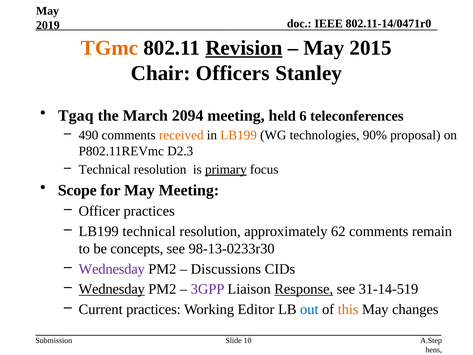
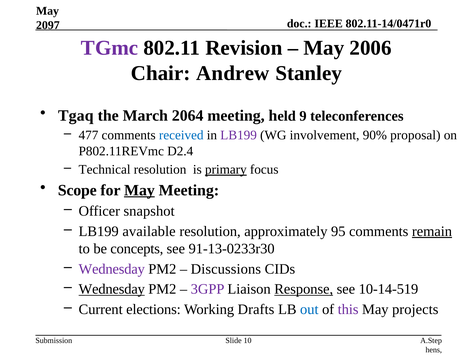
2019: 2019 -> 2097 (48, 25)
TGmc colour: orange -> purple (110, 48)
Revision underline: present -> none (244, 48)
2015: 2015 -> 2006 (371, 48)
Officers: Officers -> Andrew (233, 73)
2094: 2094 -> 2064 (188, 115)
6: 6 -> 9 (303, 116)
490: 490 -> 477 (89, 135)
received colour: orange -> blue (181, 135)
LB199 colour: orange -> purple (239, 135)
technologies: technologies -> involvement (325, 135)
D2.3: D2.3 -> D2.4 (180, 151)
May underline: none -> present (139, 190)
Officer practices: practices -> snapshot (149, 211)
LB199 technical: technical -> available (149, 231)
62: 62 -> 95 (338, 231)
remain underline: none -> present (432, 231)
98-13-0233r30: 98-13-0233r30 -> 91-13-0233r30 (232, 249)
31-14-519: 31-14-519 -> 10-14-519 (388, 289)
Current practices: practices -> elections (153, 309)
Editor: Editor -> Drafts (256, 309)
this colour: orange -> purple (348, 309)
changes: changes -> projects (415, 309)
